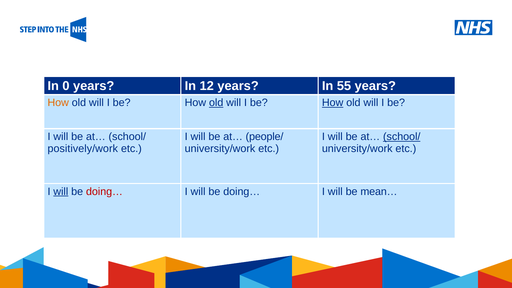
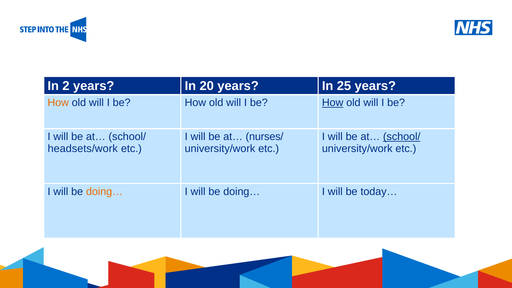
0: 0 -> 2 (66, 86)
12: 12 -> 20 (207, 86)
55: 55 -> 25 (344, 86)
old underline: present -> none (216, 103)
people/: people/ -> nurses/ (265, 137)
positively/work: positively/work -> headsets/work (83, 149)
will underline: present -> none (61, 192)
doing… colour: red -> orange (104, 192)
mean…: mean… -> today… (379, 192)
